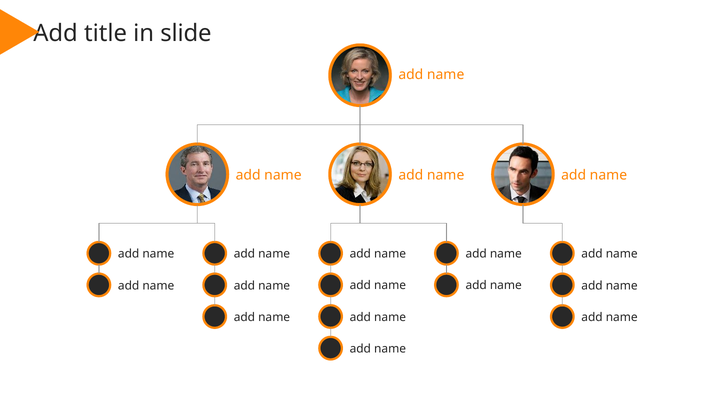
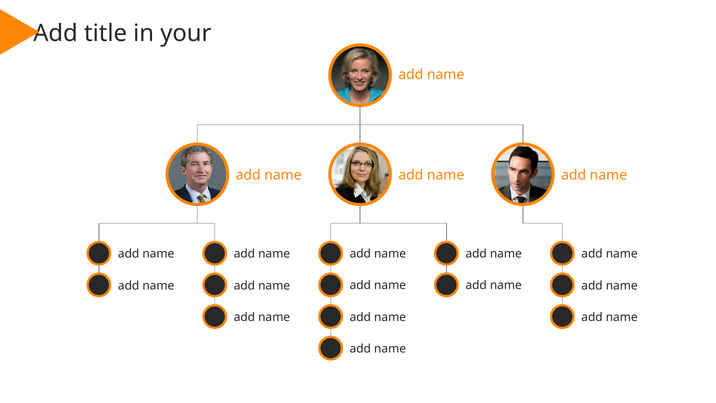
slide: slide -> your (186, 33)
